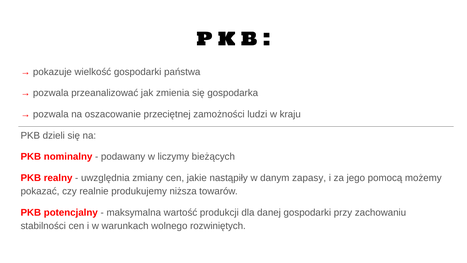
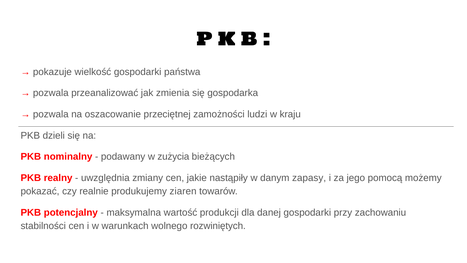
liczymy: liczymy -> zużycia (173, 157)
niższa: niższa -> ziaren (183, 191)
